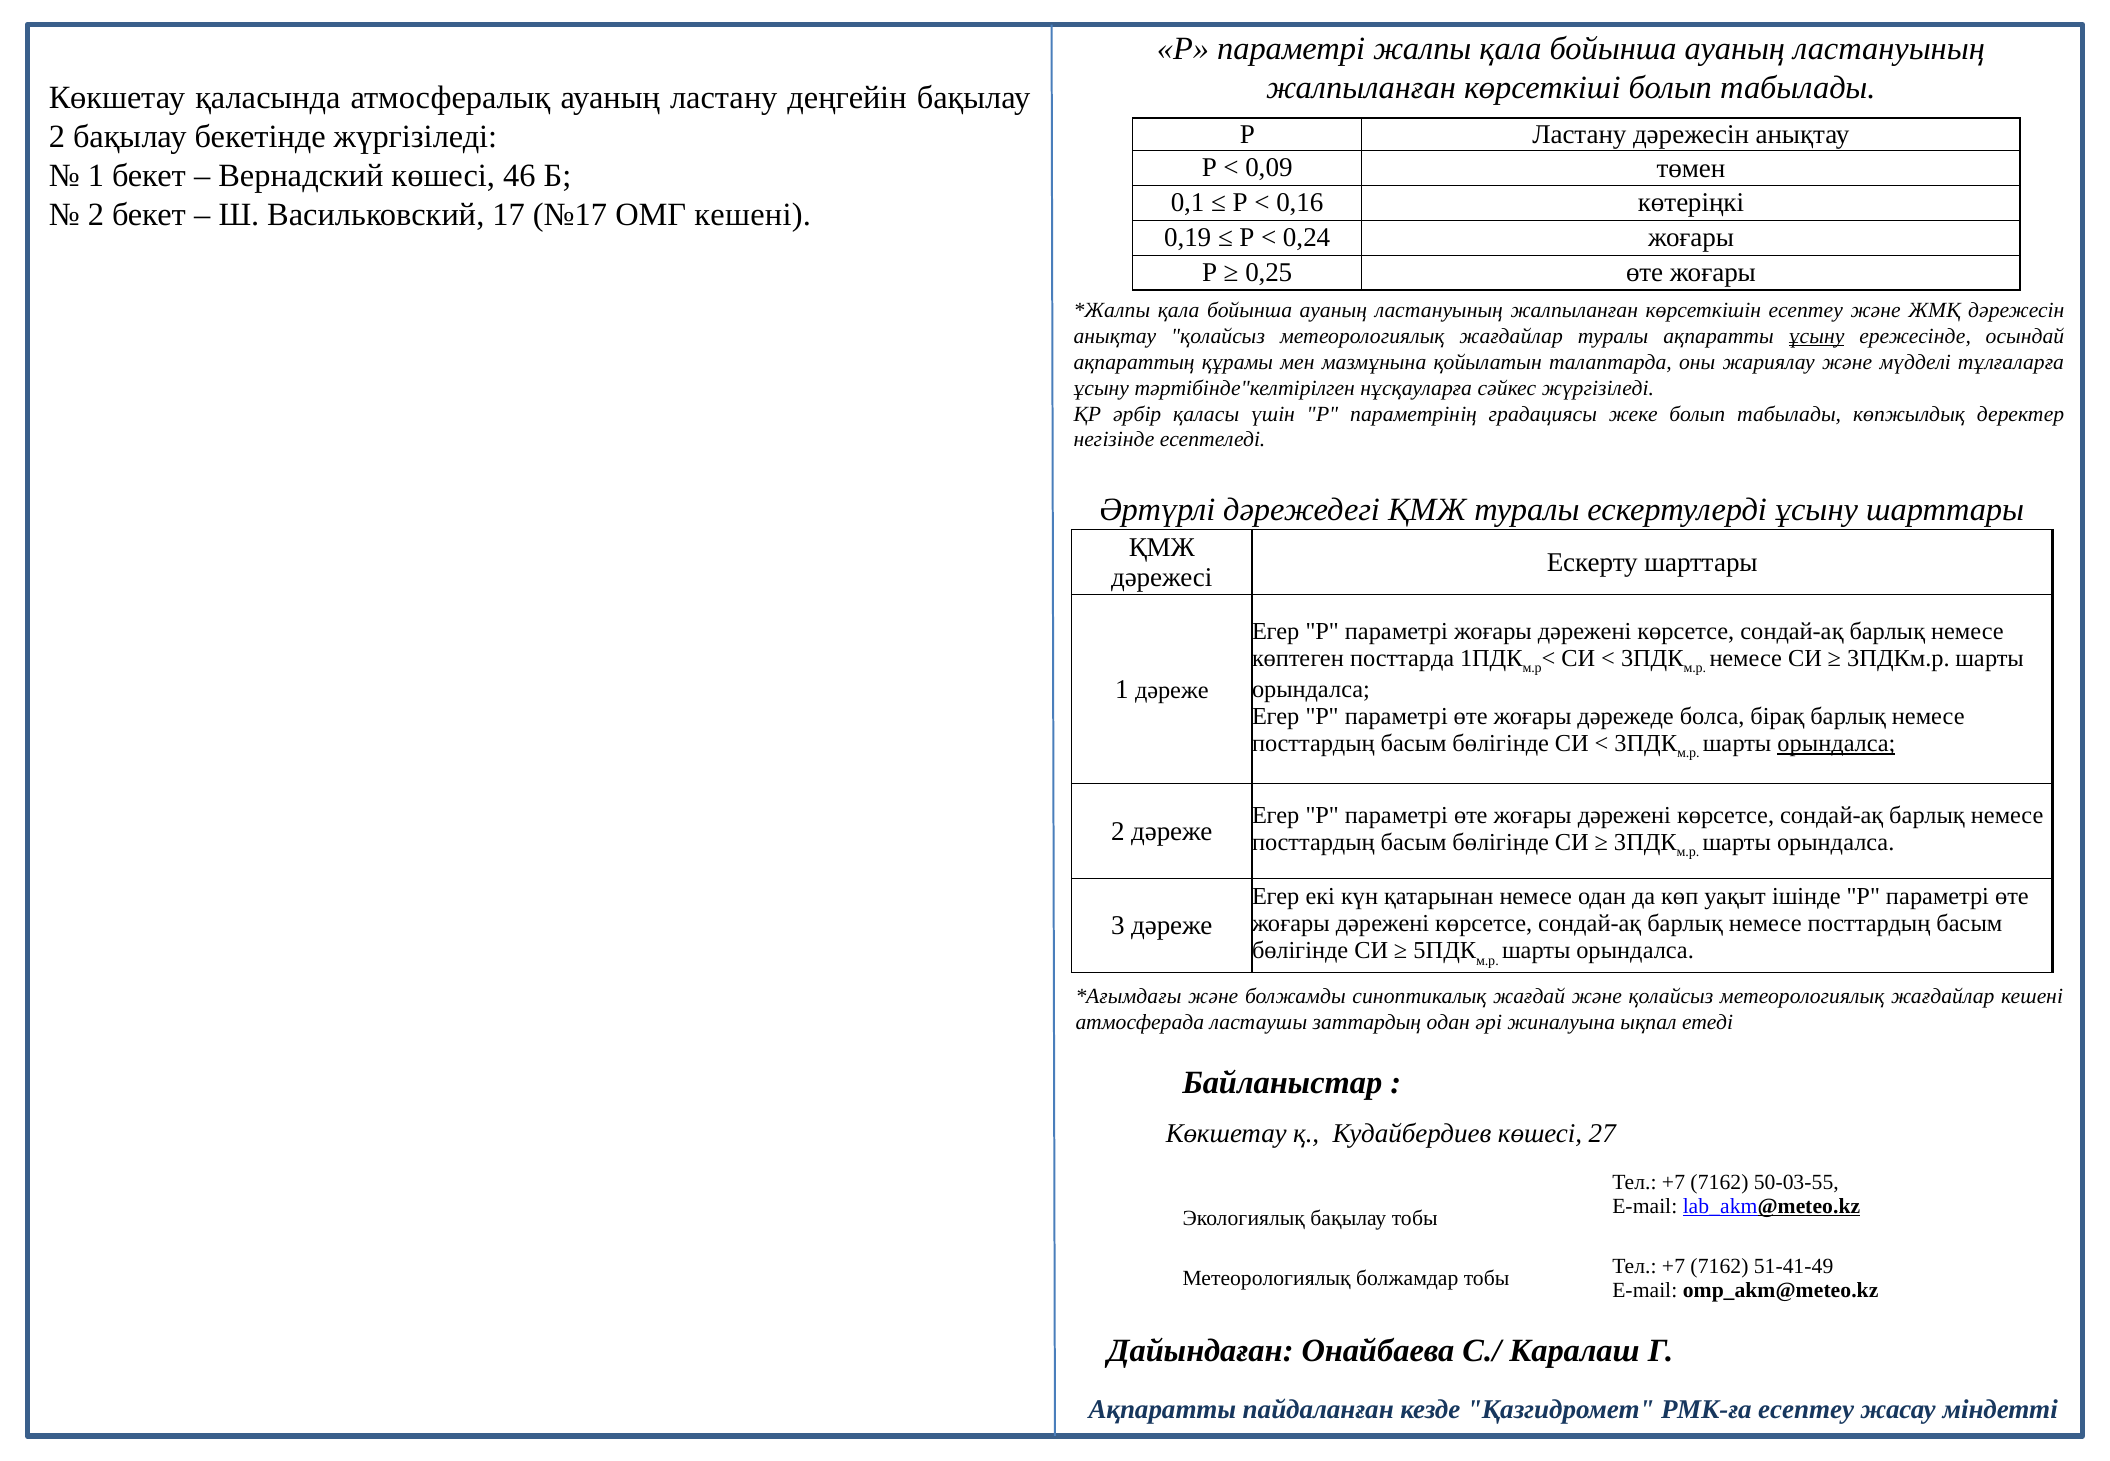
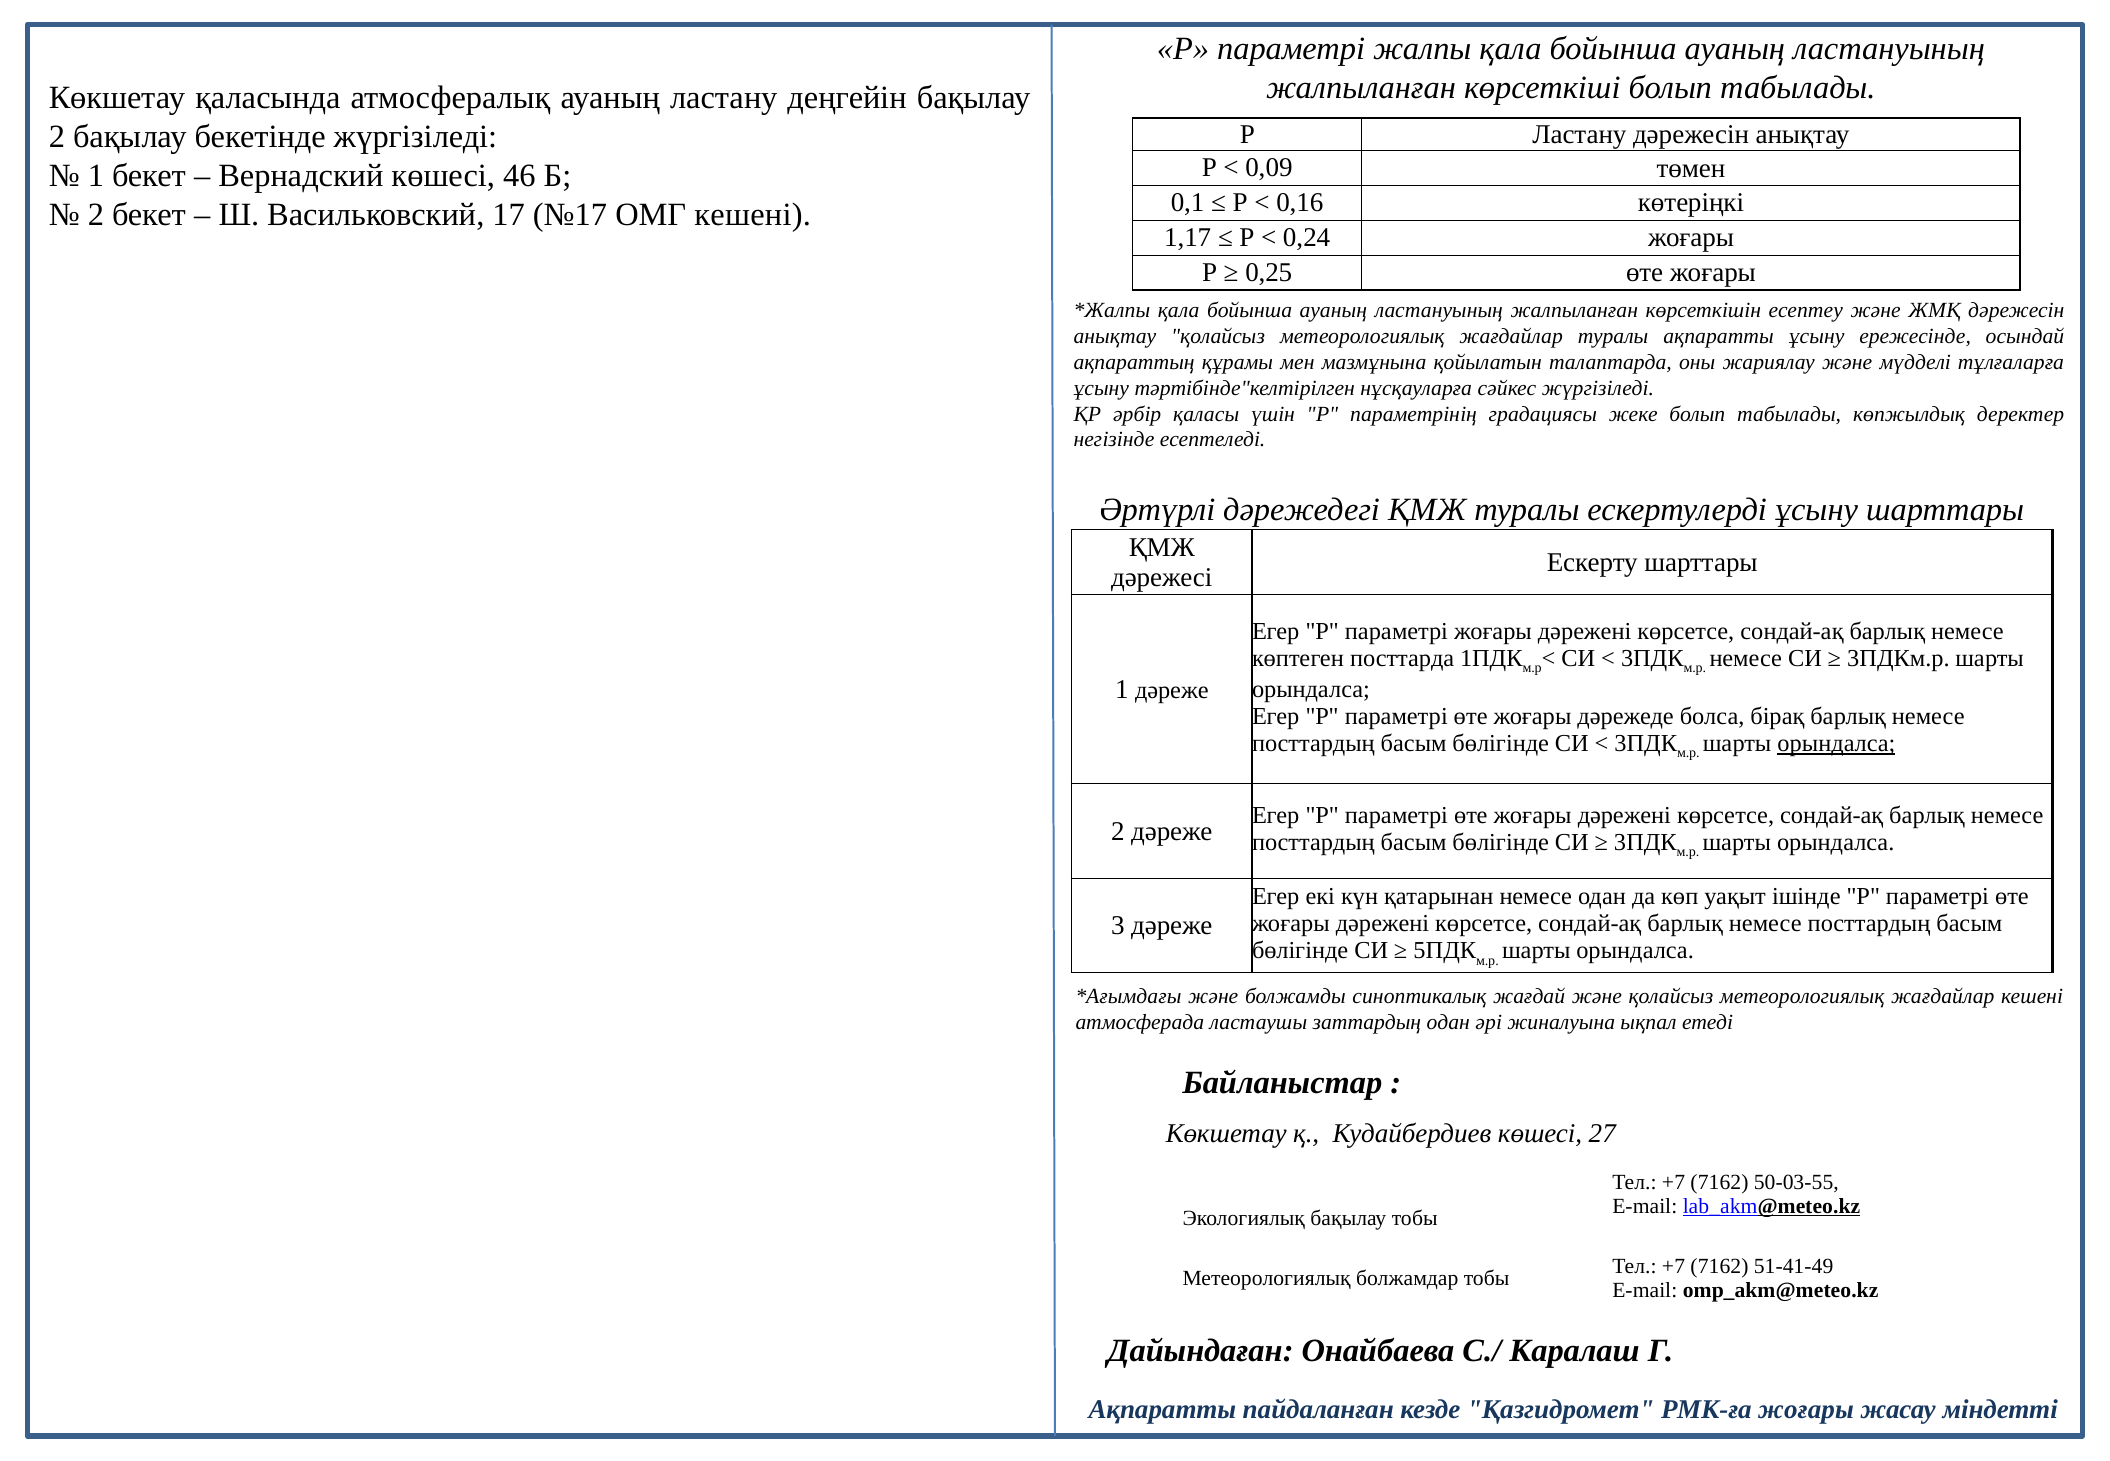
0,19: 0,19 -> 1,17 (1188, 237)
ұсыну underline: present -> none (1817, 336)
РМК-ға есептеу: есептеу -> жоғары (1806, 1409)
